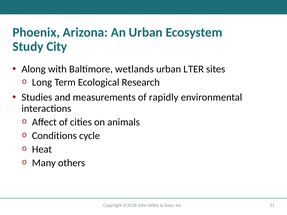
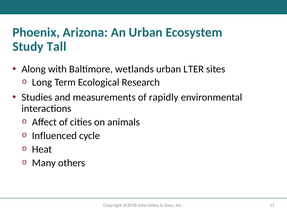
City: City -> Tall (57, 47)
Conditions: Conditions -> Influenced (54, 136)
